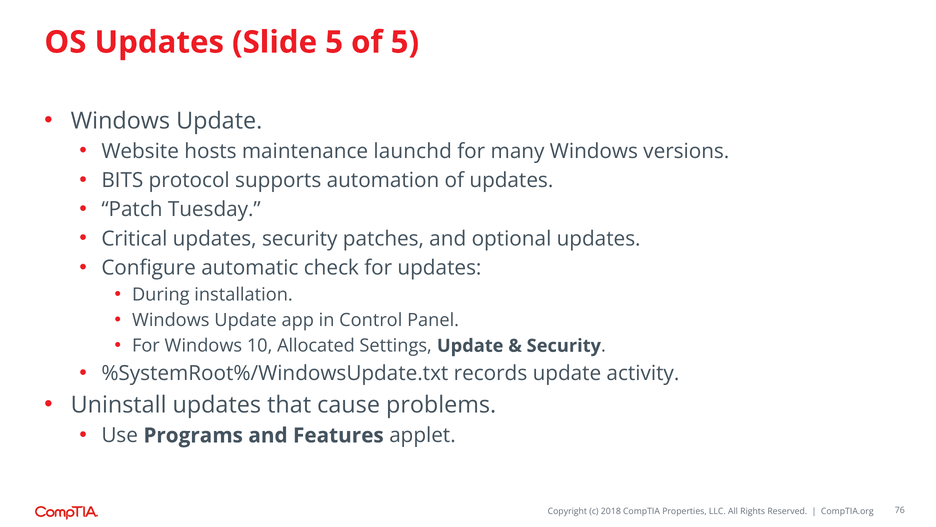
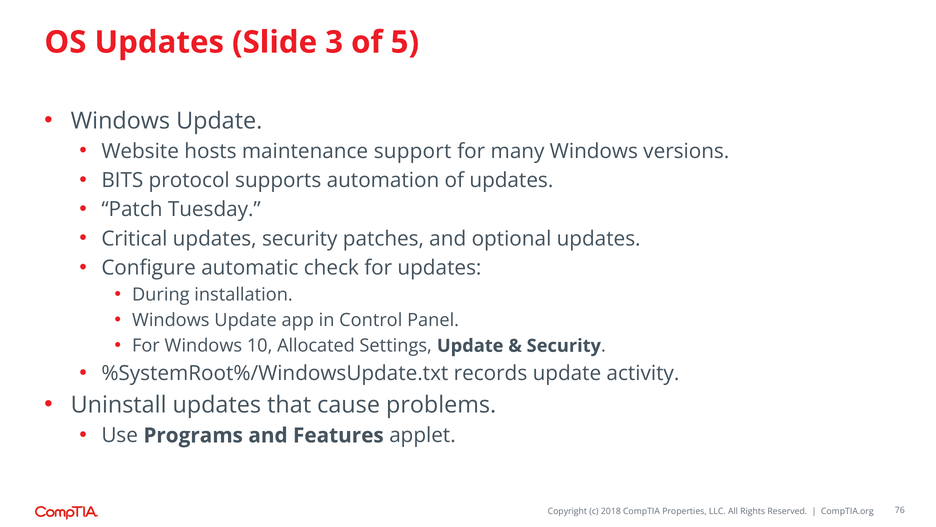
Slide 5: 5 -> 3 (334, 42)
launchd: launchd -> support (413, 151)
